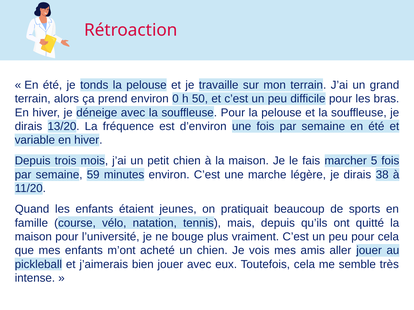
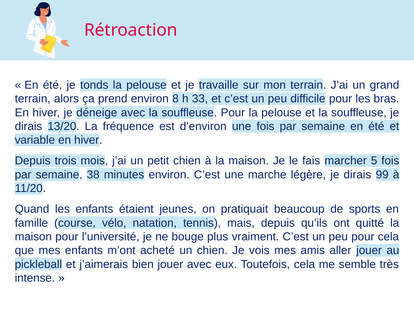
0: 0 -> 8 (175, 99)
50: 50 -> 33 (200, 99)
59: 59 -> 38 (93, 175)
38: 38 -> 99 (382, 175)
